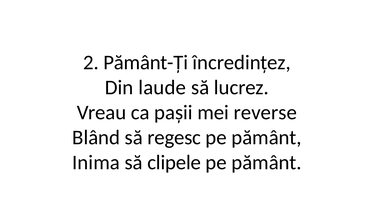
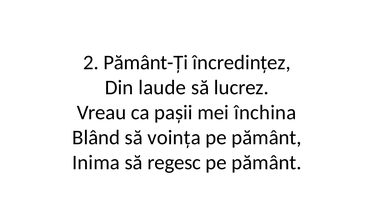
reverse: reverse -> închina (265, 112)
regesc: regesc -> voința (174, 137)
clipele: clipele -> regesc (174, 162)
